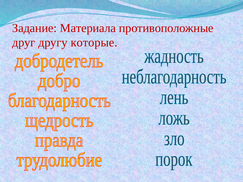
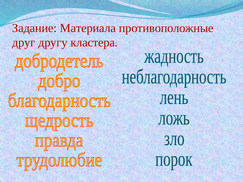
которые: которые -> кластера (94, 43)
